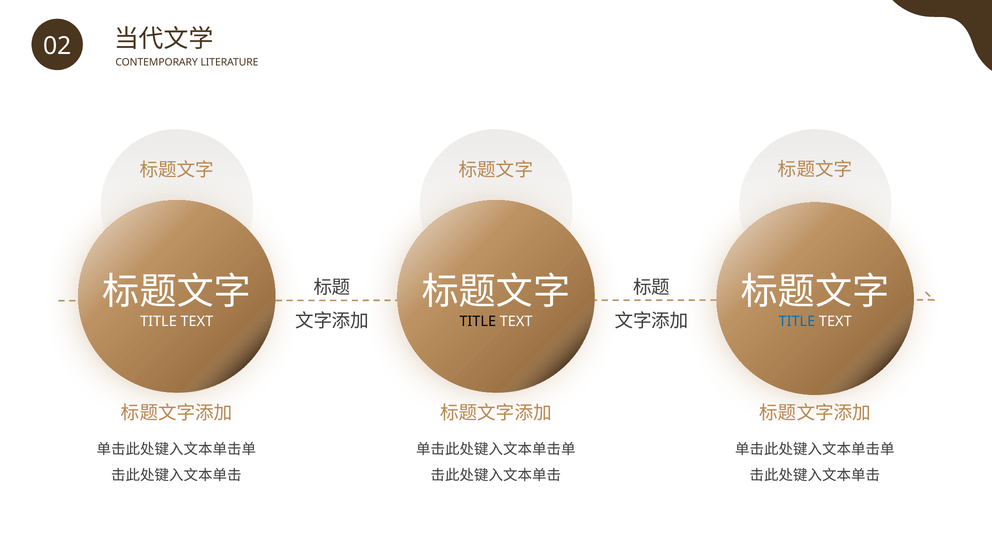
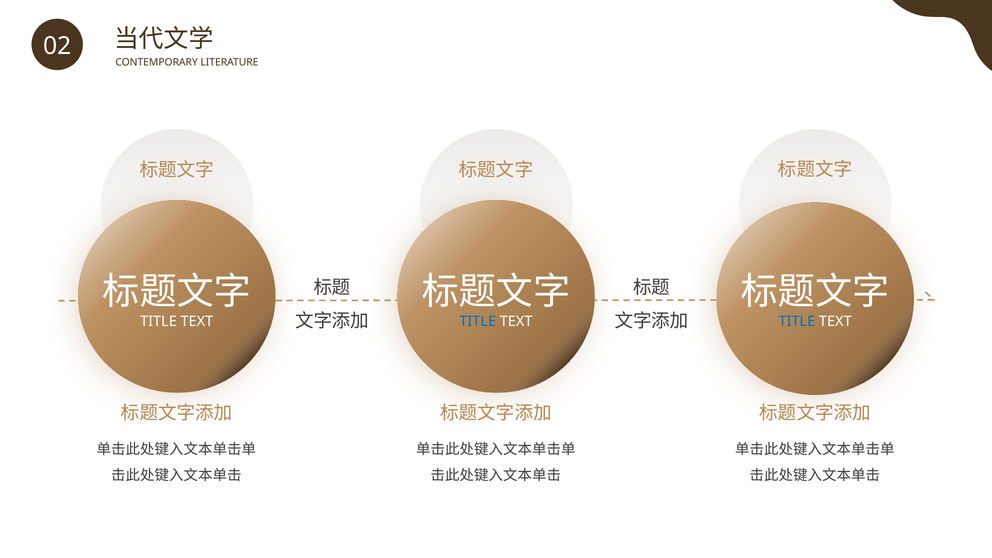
TITLE colour: black -> blue (478, 321)
